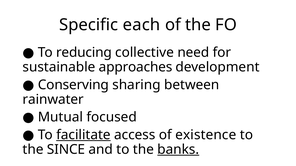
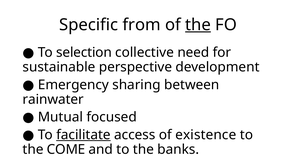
each: each -> from (142, 25)
the underline: none -> present (198, 25)
reducing: reducing -> selection (84, 53)
approaches: approaches -> perspective (135, 67)
Conserving: Conserving -> Emergency (73, 85)
SINCE: SINCE -> COME (66, 150)
banks underline: present -> none (178, 150)
